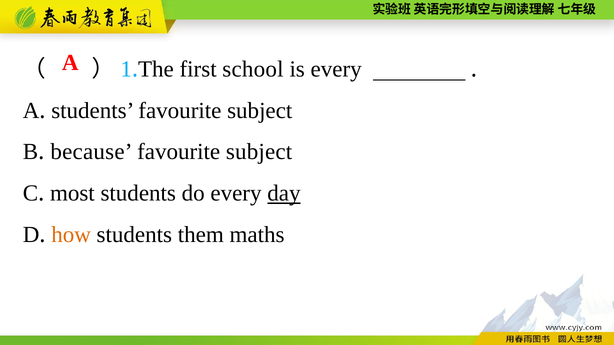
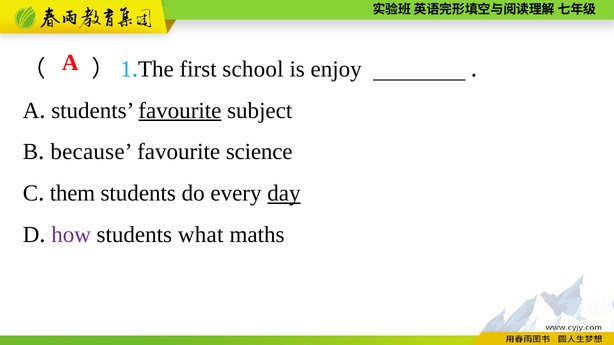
is every: every -> enjoy (336, 69)
favourite underline: none -> present (180, 111)
subject: subject -> science (259, 152)
most: most -> them (72, 193)
how colour: orange -> purple (71, 235)
them: them -> what (201, 235)
